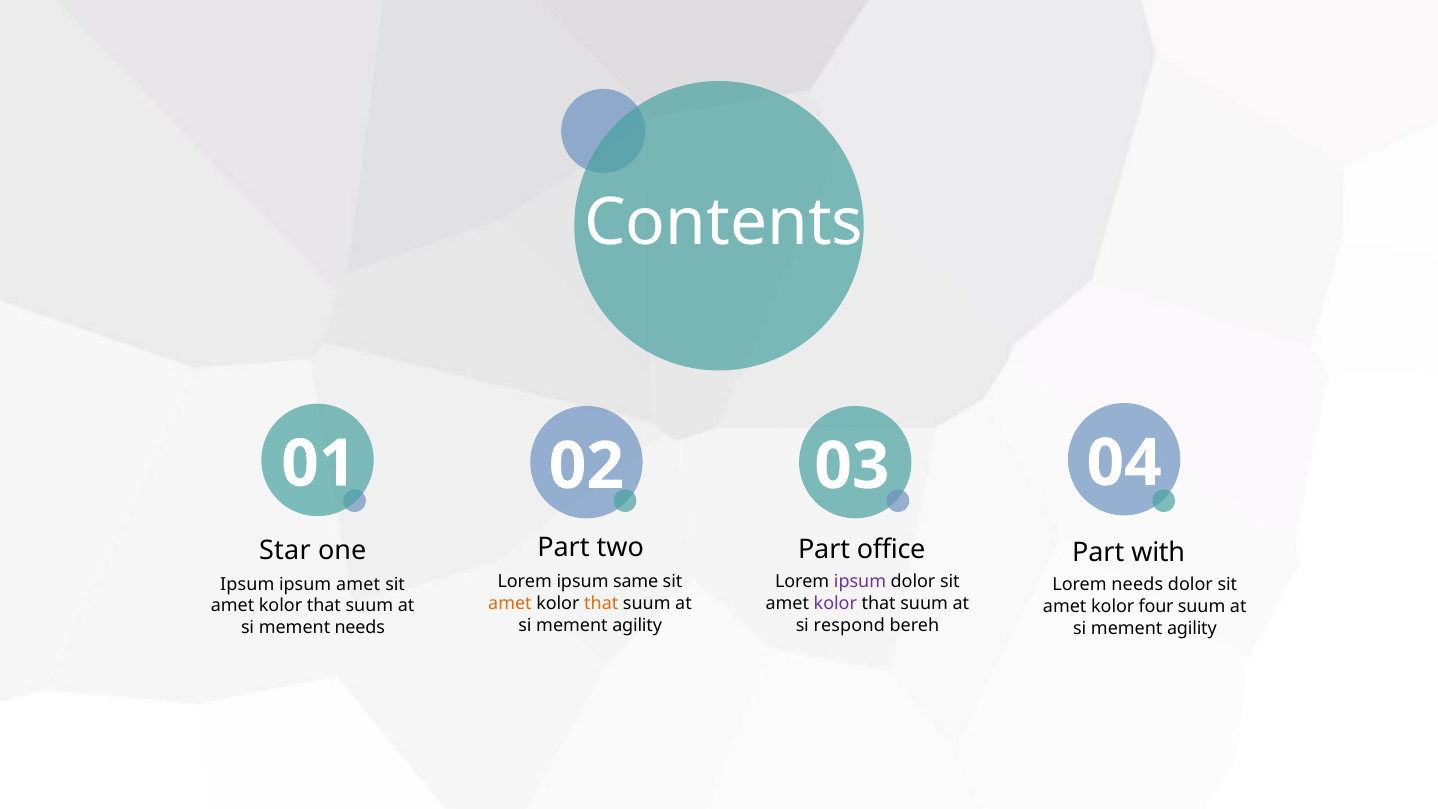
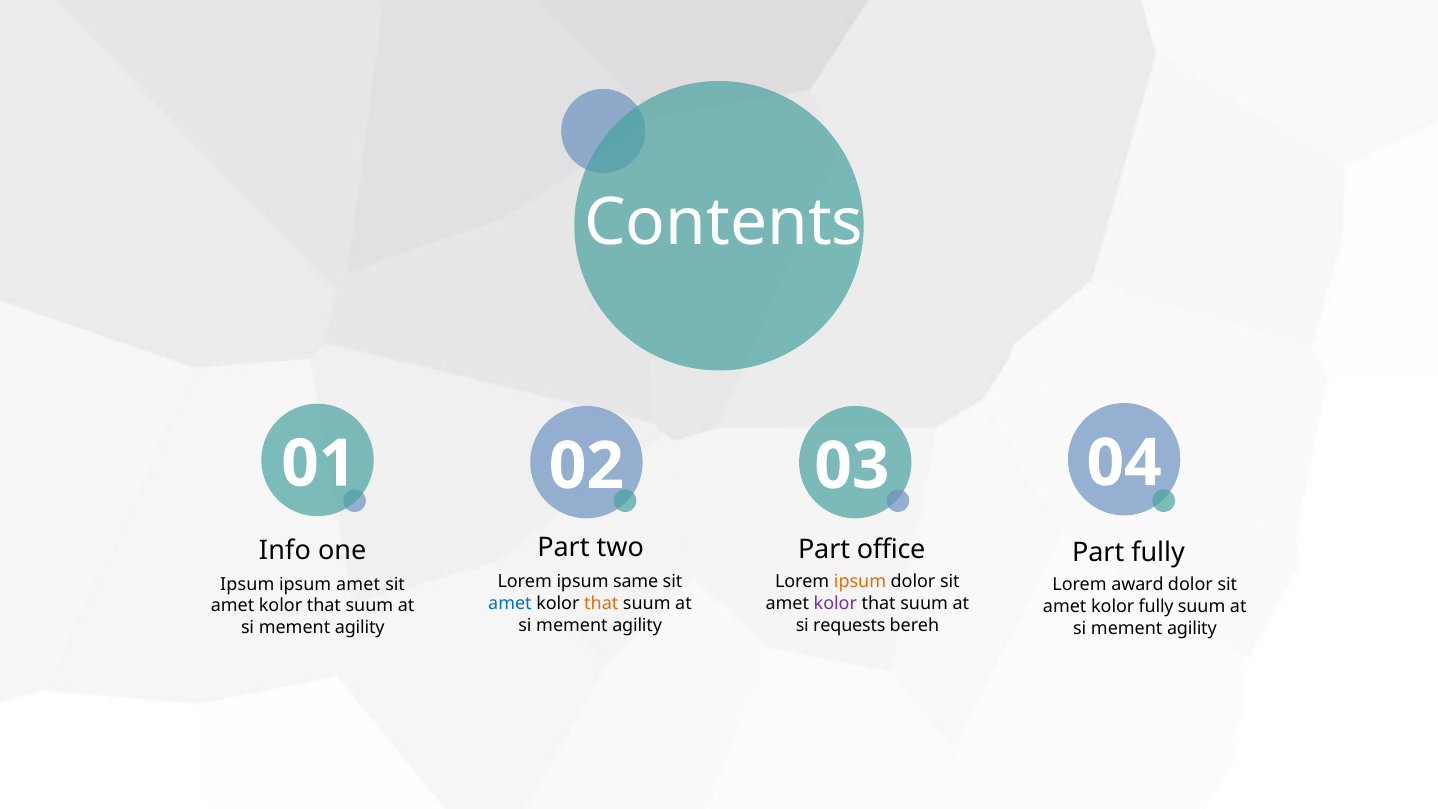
Star: Star -> Info (285, 550)
Part with: with -> fully (1158, 553)
ipsum colour: purple -> orange (860, 582)
Lorem needs: needs -> award (1137, 585)
amet colour: orange -> blue (510, 604)
kolor four: four -> fully (1156, 606)
respond: respond -> requests (849, 625)
needs: needs -> agility (360, 627)
